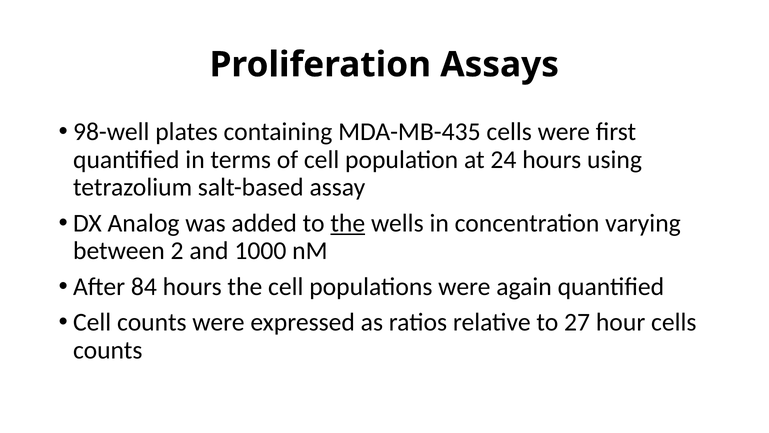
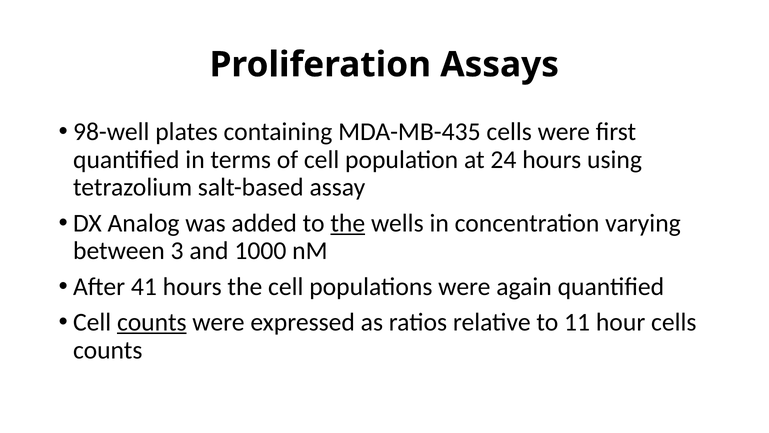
2: 2 -> 3 (177, 251)
84: 84 -> 41 (144, 286)
counts underline: none -> present (152, 322)
27: 27 -> 11 (577, 322)
